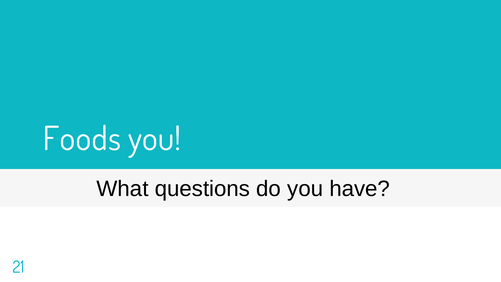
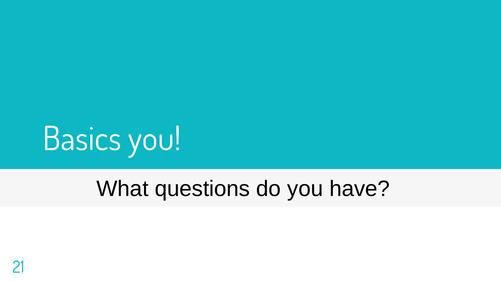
Foods: Foods -> Basics (82, 139)
